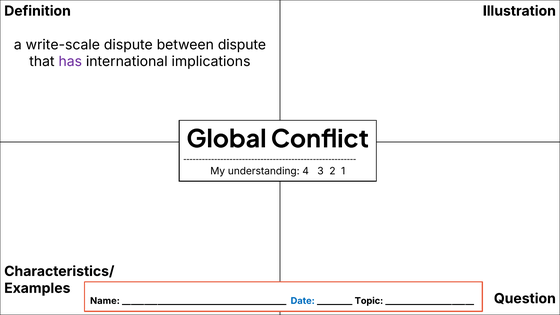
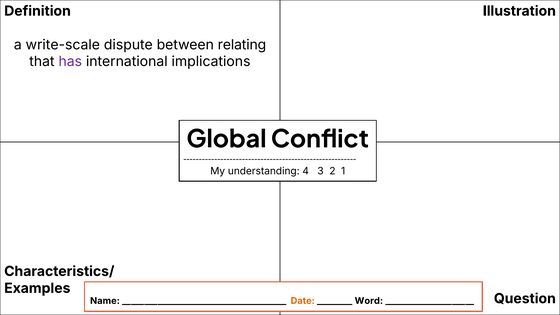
between dispute: dispute -> relating (242, 45)
Date colour: blue -> orange (303, 301)
Topic: Topic -> Word (369, 301)
